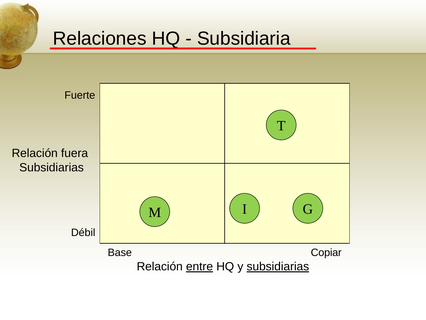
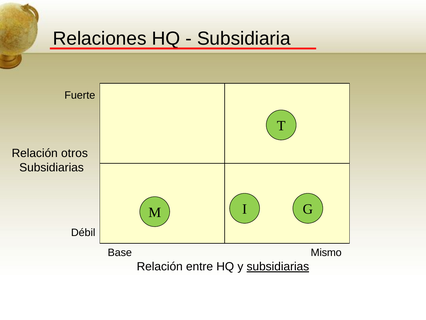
fuera: fuera -> otros (74, 153)
Copiar: Copiar -> Mismo (326, 252)
entre underline: present -> none (200, 266)
